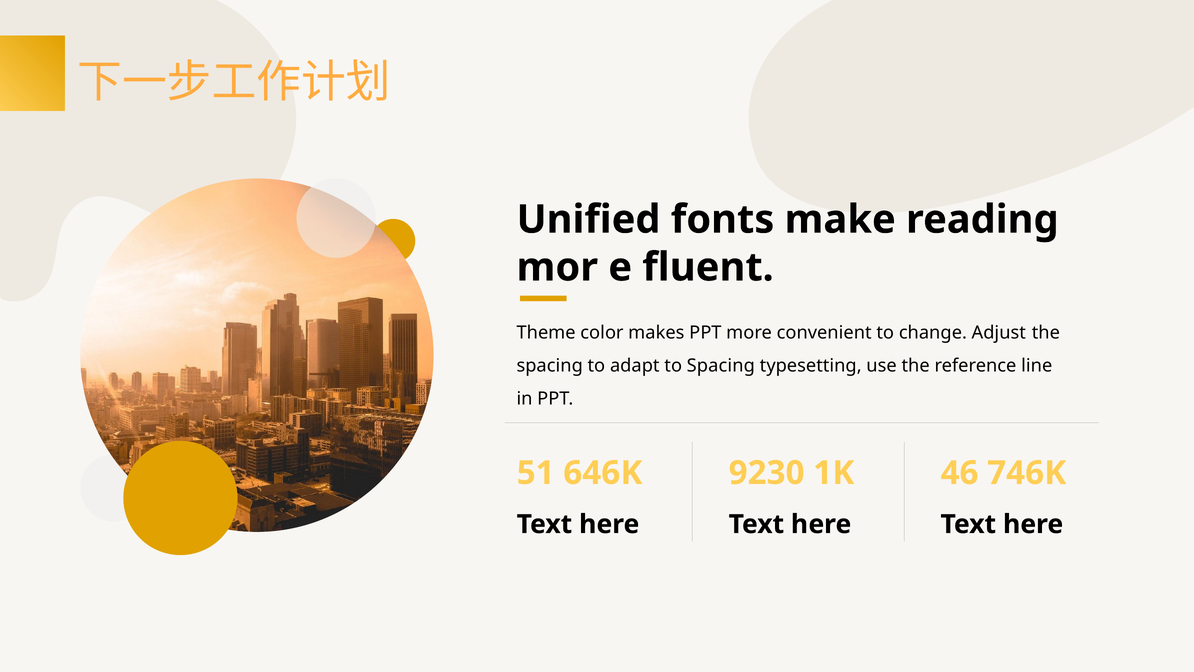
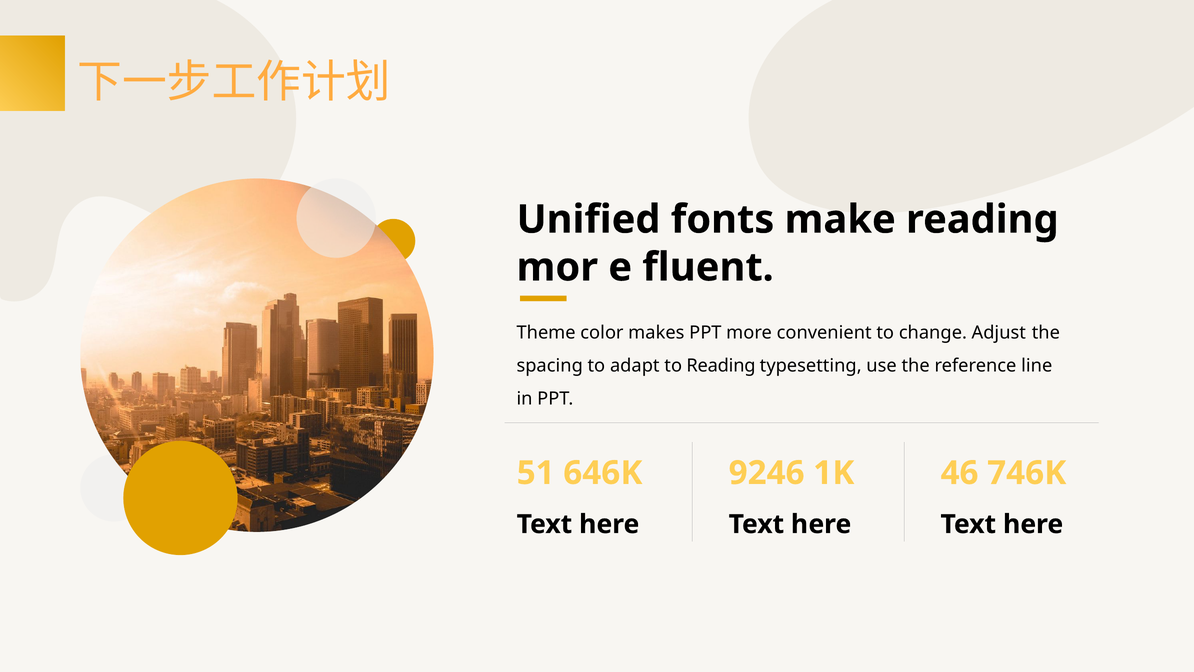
to Spacing: Spacing -> Reading (721, 365)
9230: 9230 -> 9246 (767, 473)
